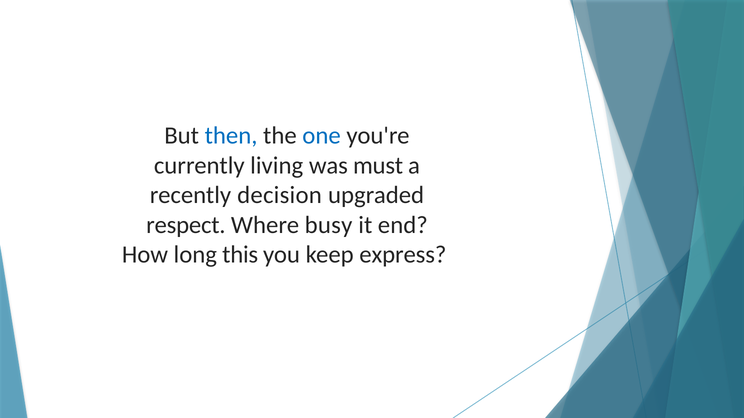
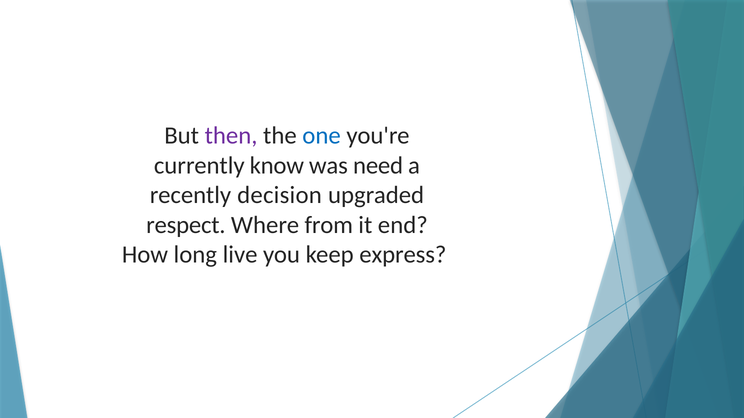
then colour: blue -> purple (231, 136)
living: living -> know (277, 166)
must: must -> need (378, 166)
busy: busy -> from (329, 225)
this: this -> live (240, 255)
